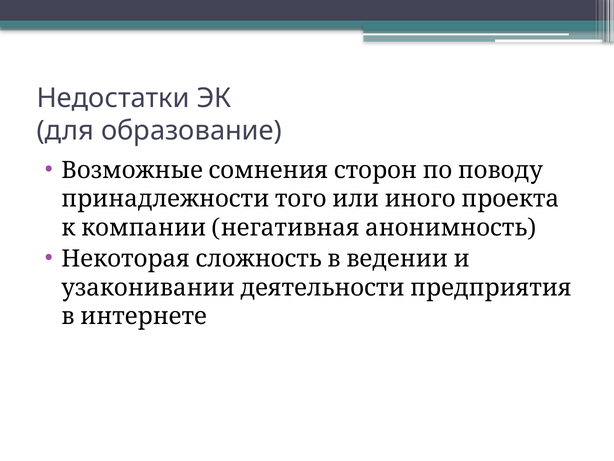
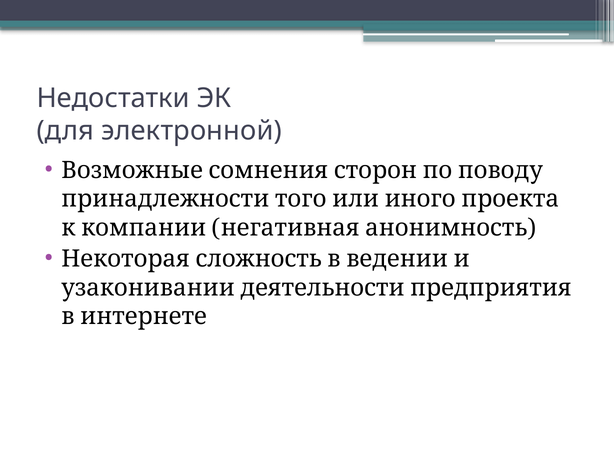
образование: образование -> электронной (191, 131)
